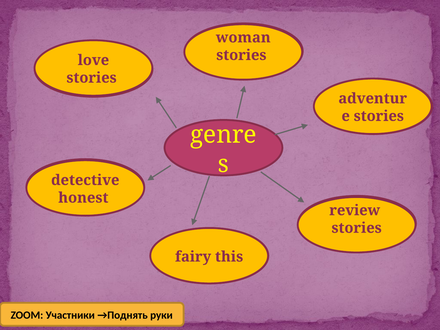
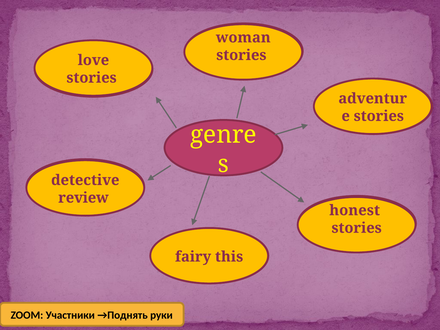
honest: honest -> review (83, 198)
review: review -> honest (355, 210)
